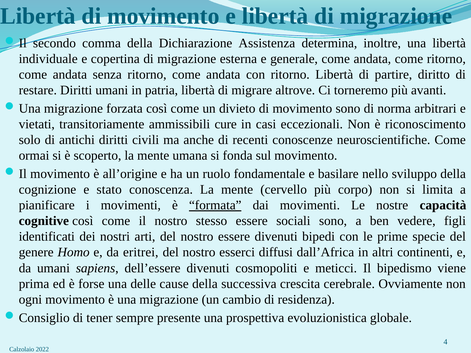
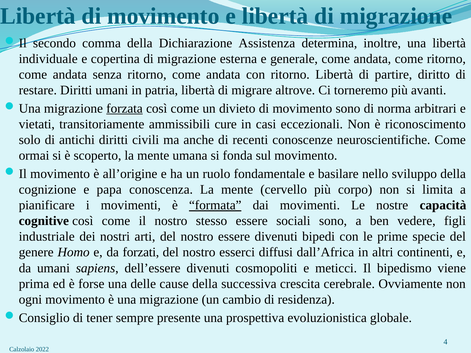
forzata underline: none -> present (125, 109)
stato: stato -> papa (109, 190)
identificati: identificati -> industriale (47, 237)
eritrei: eritrei -> forzati (141, 253)
